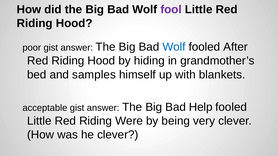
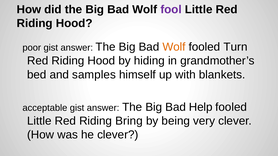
Wolf colour: blue -> orange (174, 47)
After: After -> Turn (236, 47)
Were: Were -> Bring (129, 121)
